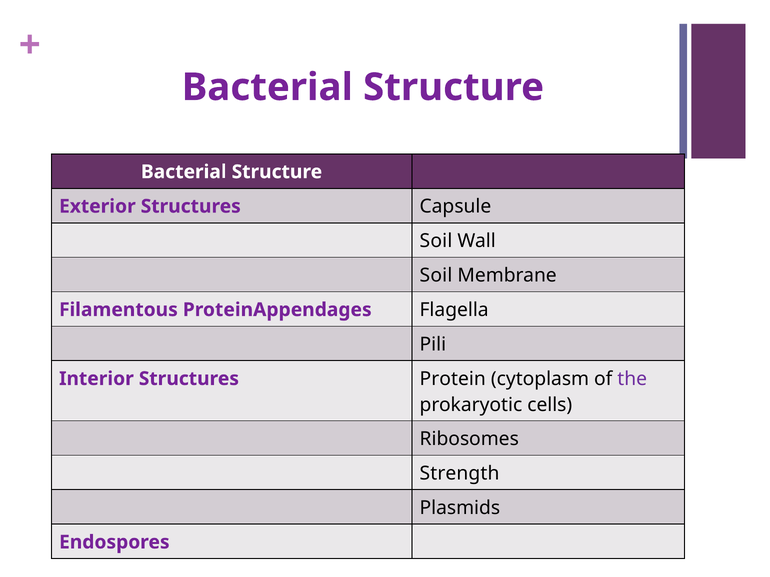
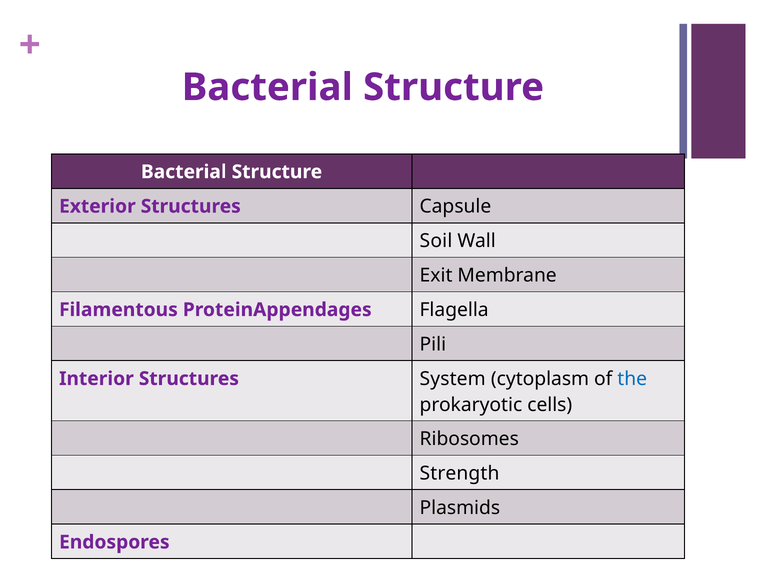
Soil: Soil -> Exit (436, 276)
Protein: Protein -> System (453, 379)
the colour: purple -> blue (632, 379)
